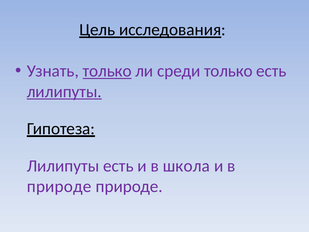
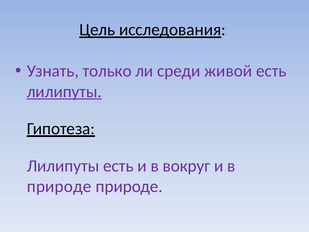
только underline: present -> none (107, 71)
среди только: только -> живой (228, 71)
школа: школа -> вокруг (186, 166)
